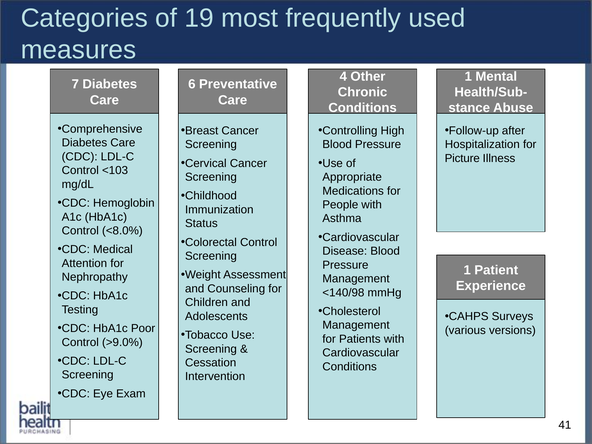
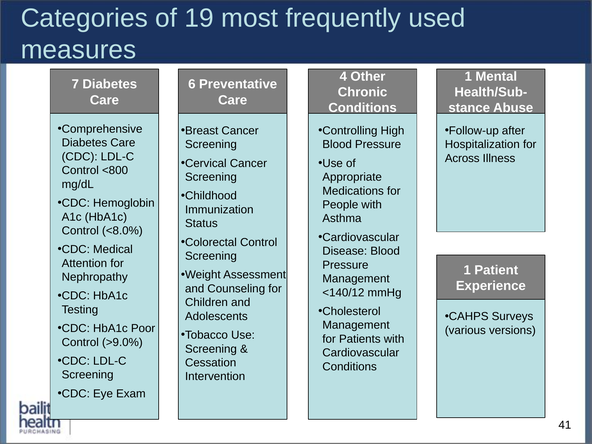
Picture: Picture -> Across (462, 158)
<103: <103 -> <800 (115, 170)
<140/98: <140/98 -> <140/12 (343, 293)
